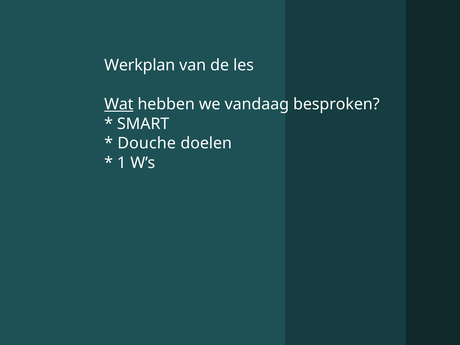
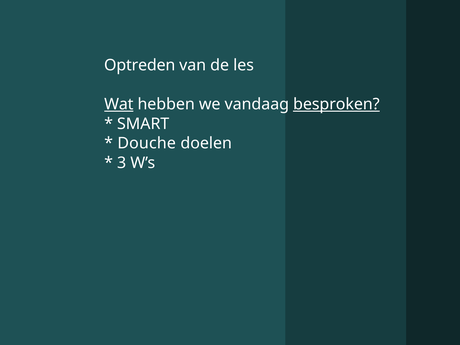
Werkplan: Werkplan -> Optreden (140, 65)
besproken underline: none -> present (336, 104)
1: 1 -> 3 (122, 163)
